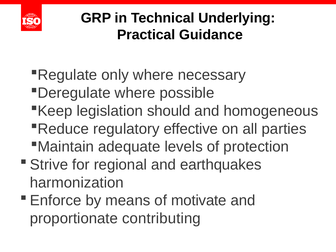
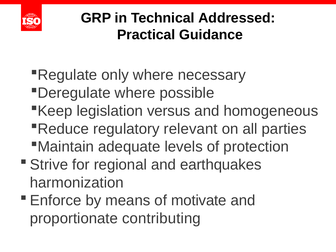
Underlying: Underlying -> Addressed (237, 18)
should: should -> versus (169, 111)
effective: effective -> relevant (191, 129)
